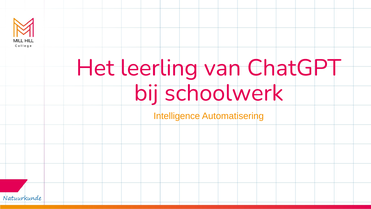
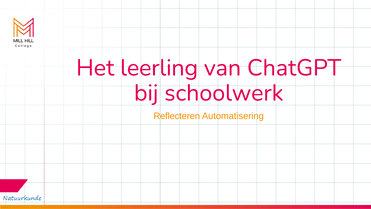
Intelligence: Intelligence -> Reflecteren (177, 116)
